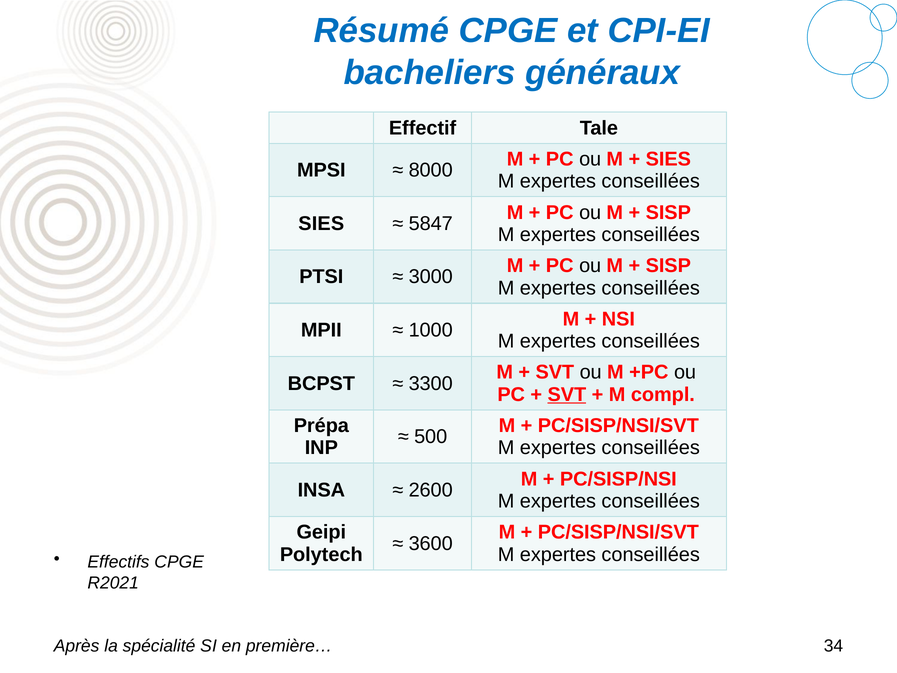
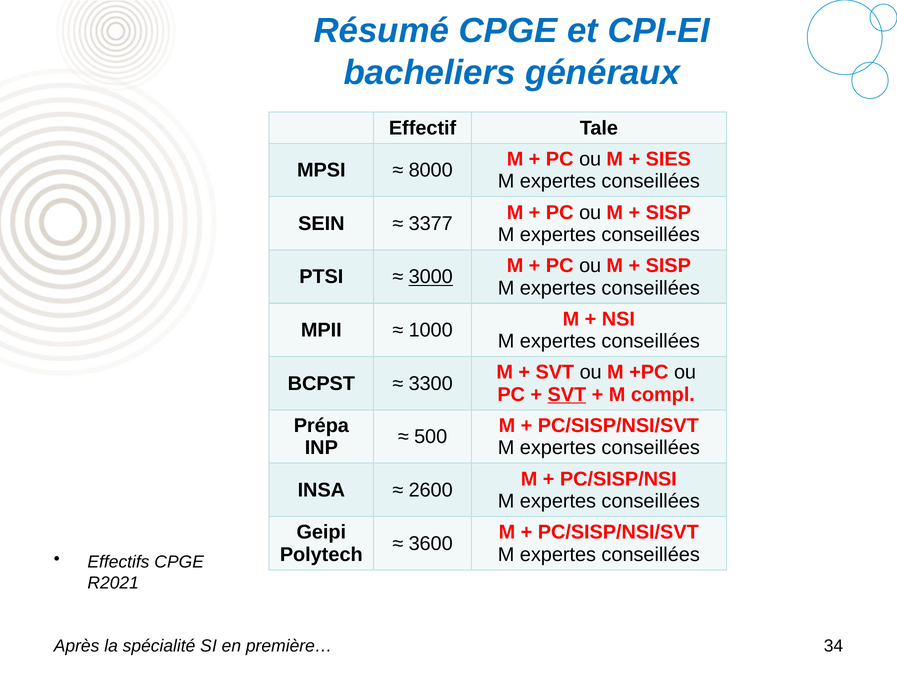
SIES: SIES -> SEIN (321, 224)
5847: 5847 -> 3377 (431, 224)
3000 underline: none -> present (431, 277)
